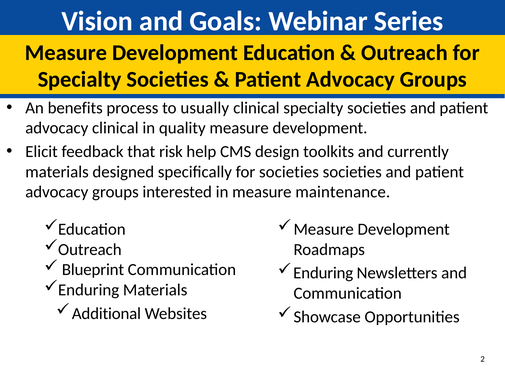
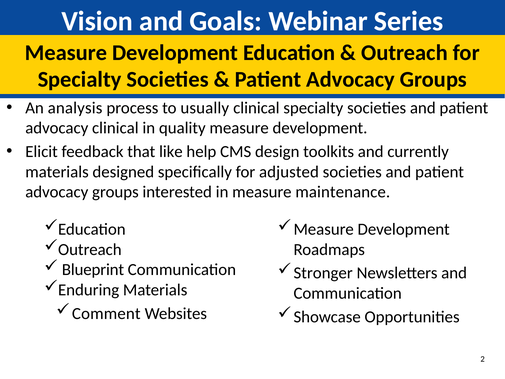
benefits: benefits -> analysis (75, 108)
risk: risk -> like (171, 152)
for societies: societies -> adjusted (289, 172)
Enduring: Enduring -> Stronger (323, 273)
Additional: Additional -> Comment (106, 313)
